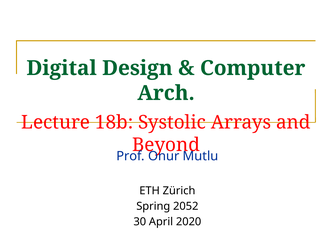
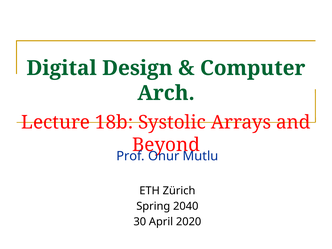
2052: 2052 -> 2040 (186, 206)
